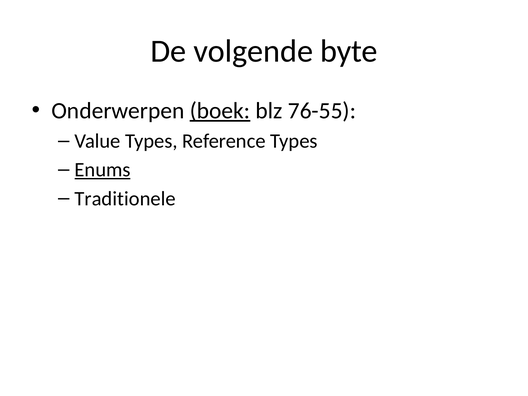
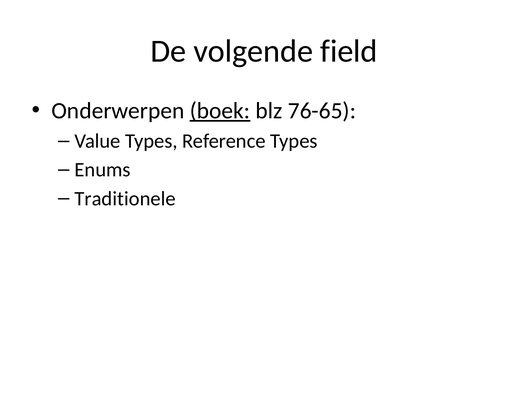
byte: byte -> field (349, 51)
76-55: 76-55 -> 76-65 (322, 111)
Enums underline: present -> none (103, 170)
